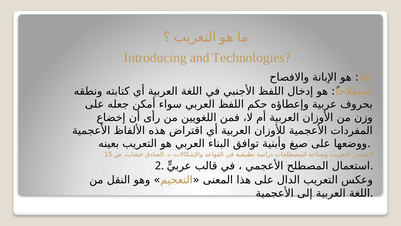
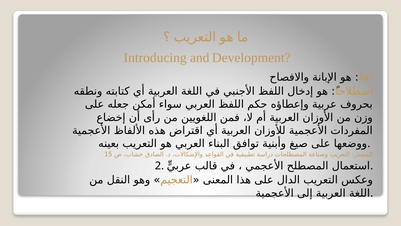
Technologies: Technologies -> Development (251, 58)
